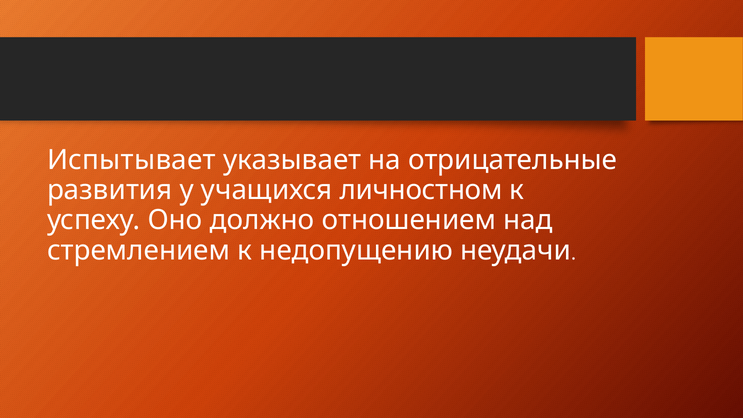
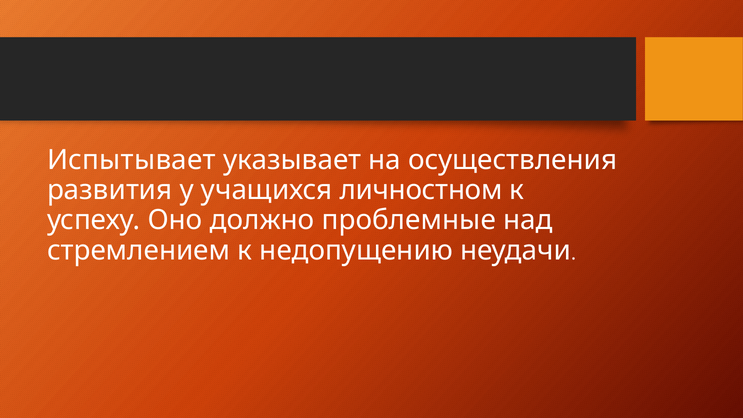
отрицательные: отрицательные -> осуществления (513, 160)
отношением: отношением -> проблемные (409, 220)
